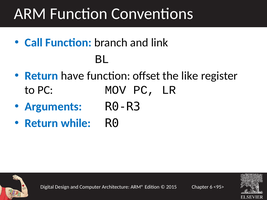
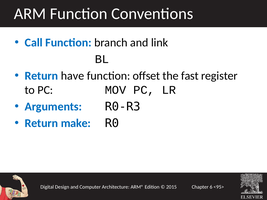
like: like -> fast (190, 76)
while: while -> make (76, 123)
